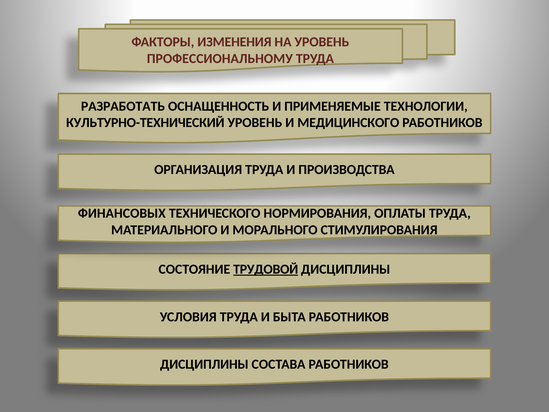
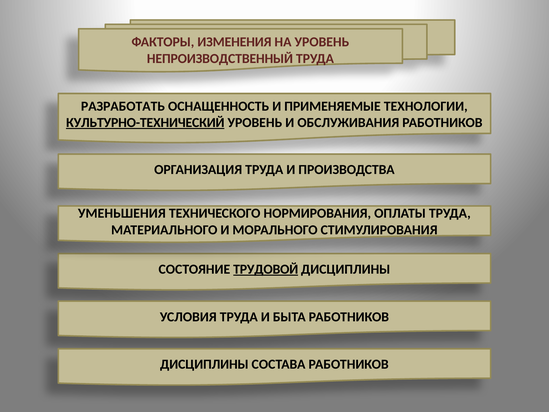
ПРОФЕССИОНАЛЬНОМУ: ПРОФЕССИОНАЛЬНОМУ -> НЕПРОИЗВОДСТВЕННЫЙ (220, 58)
КУЛЬТУРНО-ТЕХНИЧЕСКИЙ underline: none -> present (145, 123)
МЕДИЦИНСКОГО: МЕДИЦИНСКОГО -> ОБСЛУЖИВАНИЯ (348, 123)
ФИНАНСОВЫХ: ФИНАНСОВЫХ -> УМЕНЬШЕНИЯ (122, 213)
